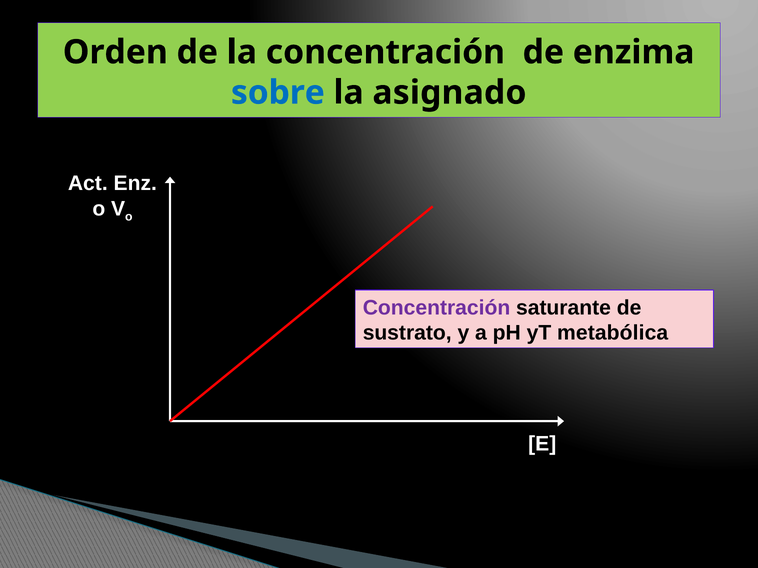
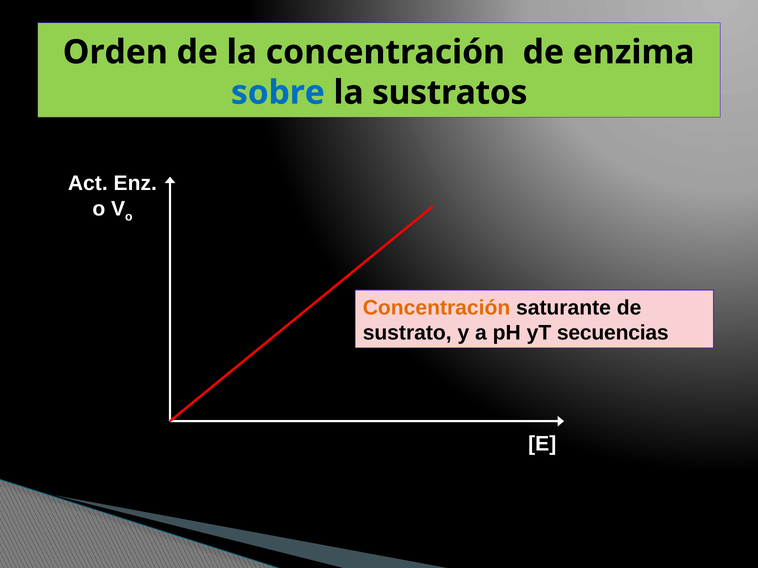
asignado: asignado -> sustratos (450, 93)
Concentración colour: purple -> orange (437, 308)
metabólica: metabólica -> secuencias (613, 333)
